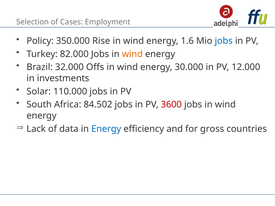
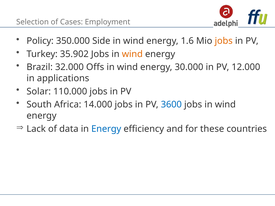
Rise: Rise -> Side (101, 41)
jobs colour: blue -> orange (224, 41)
82.000: 82.000 -> 35.902 (74, 54)
investments: investments -> applications (63, 78)
84.502: 84.502 -> 14.000 (98, 105)
3600 colour: red -> blue (171, 105)
gross: gross -> these (212, 129)
